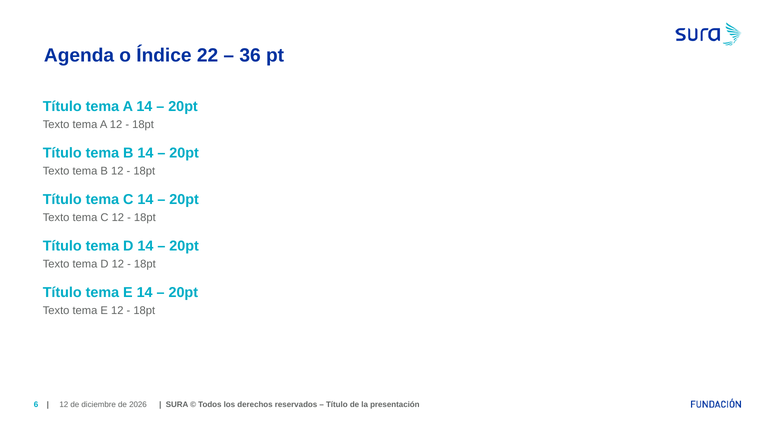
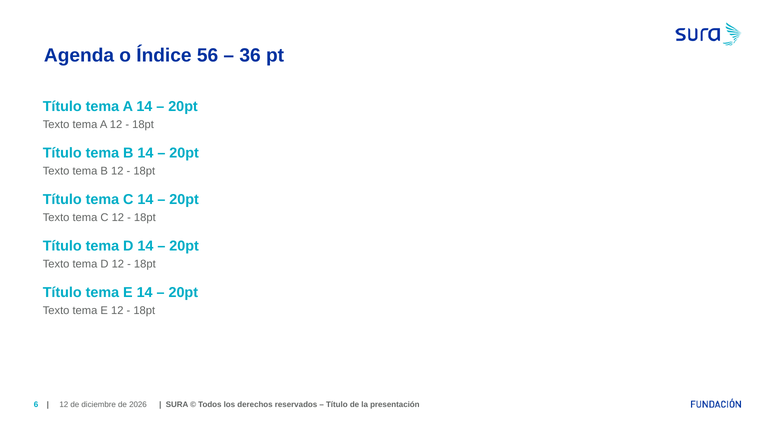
22: 22 -> 56 (208, 56)
